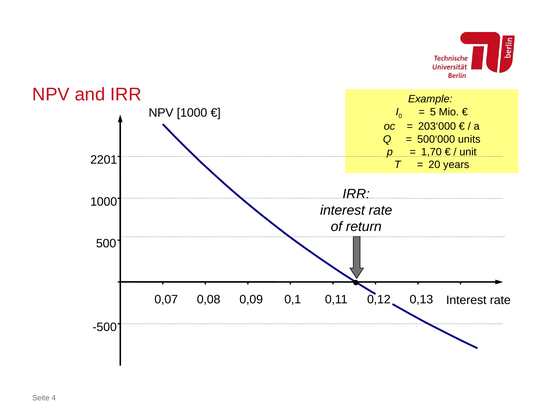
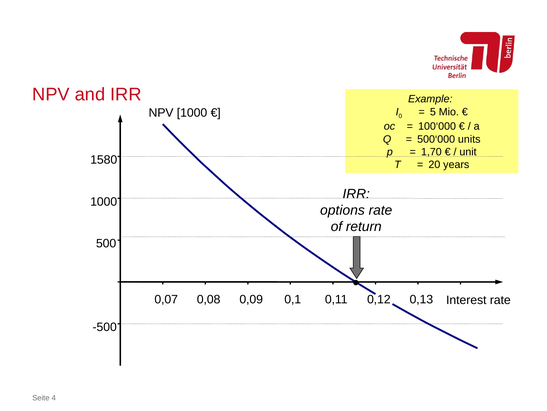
203‘000: 203‘000 -> 100‘000 (437, 126)
2201: 2201 -> 1580 (104, 160)
interest: interest -> options (342, 210)
